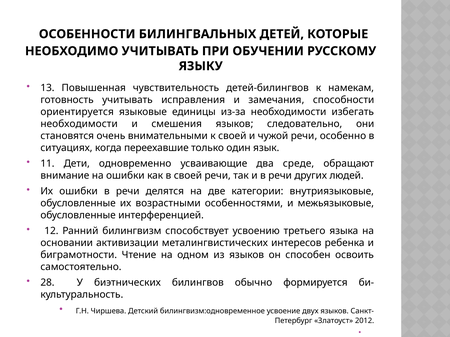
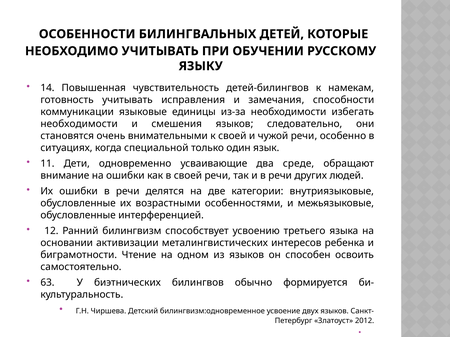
13: 13 -> 14 (47, 88)
ориентируется: ориентируется -> коммуникации (77, 112)
переехавшие: переехавшие -> специальной (156, 148)
28: 28 -> 63 (47, 283)
